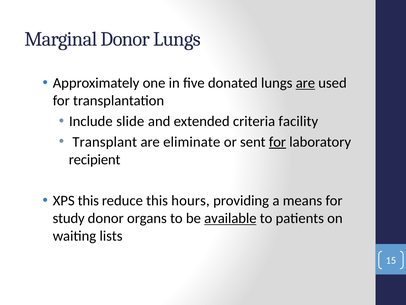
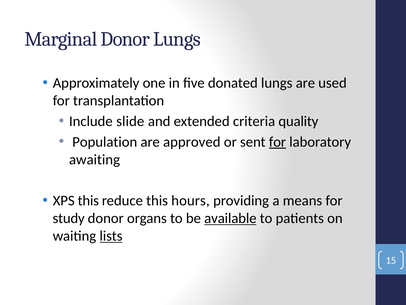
are underline: present -> none (305, 83)
facility: facility -> quality (298, 121)
Transplant: Transplant -> Population (105, 142)
eliminate: eliminate -> approved (192, 142)
recipient: recipient -> awaiting (95, 159)
lists underline: none -> present (111, 236)
